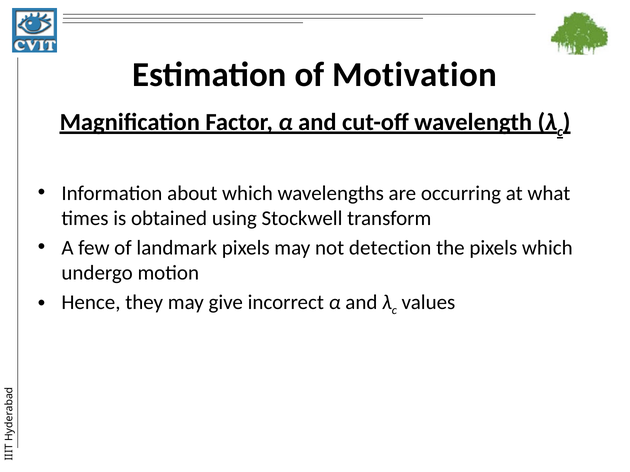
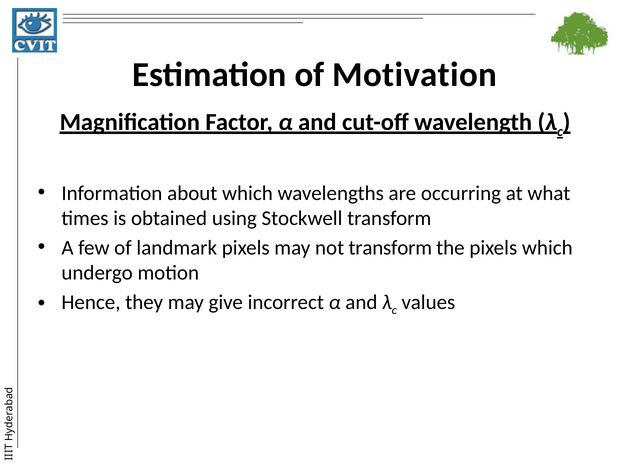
not detection: detection -> transform (390, 248)
